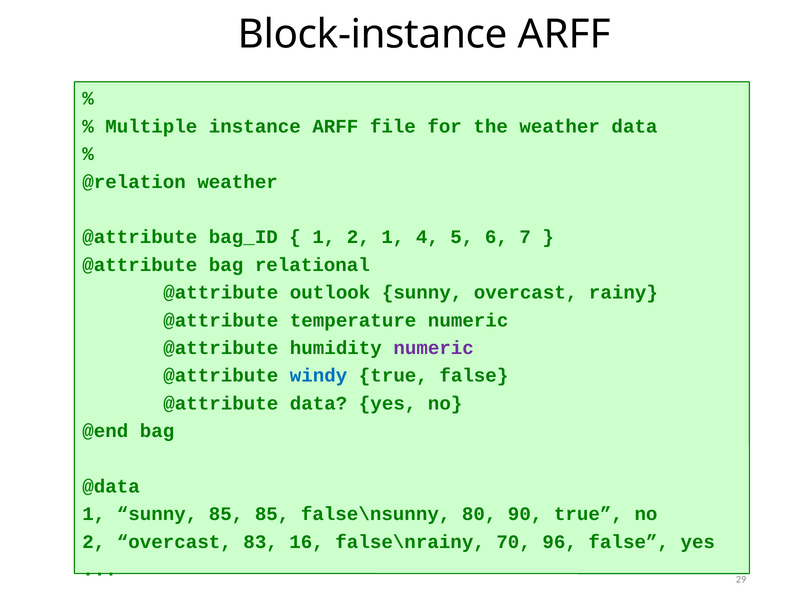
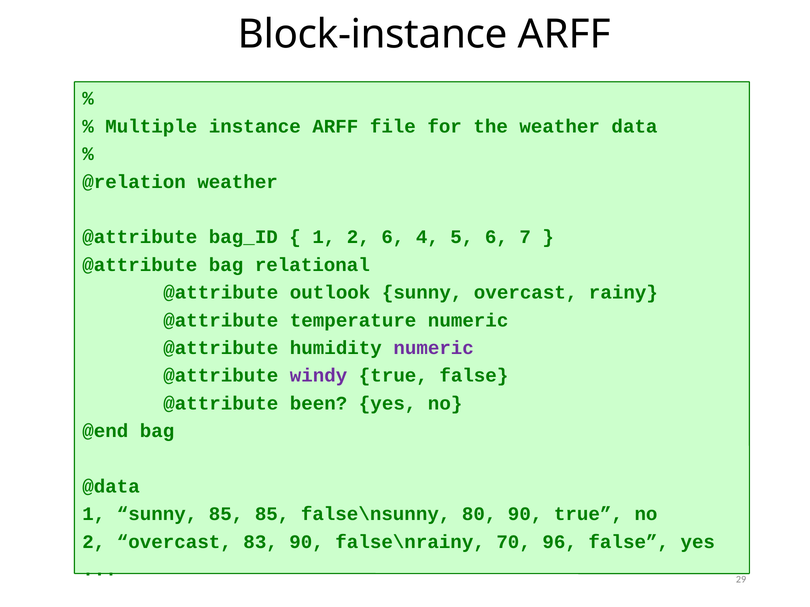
2 1: 1 -> 6 (393, 237)
windy colour: blue -> purple (319, 376)
@attribute data: data -> been (319, 404)
83 16: 16 -> 90 (307, 542)
